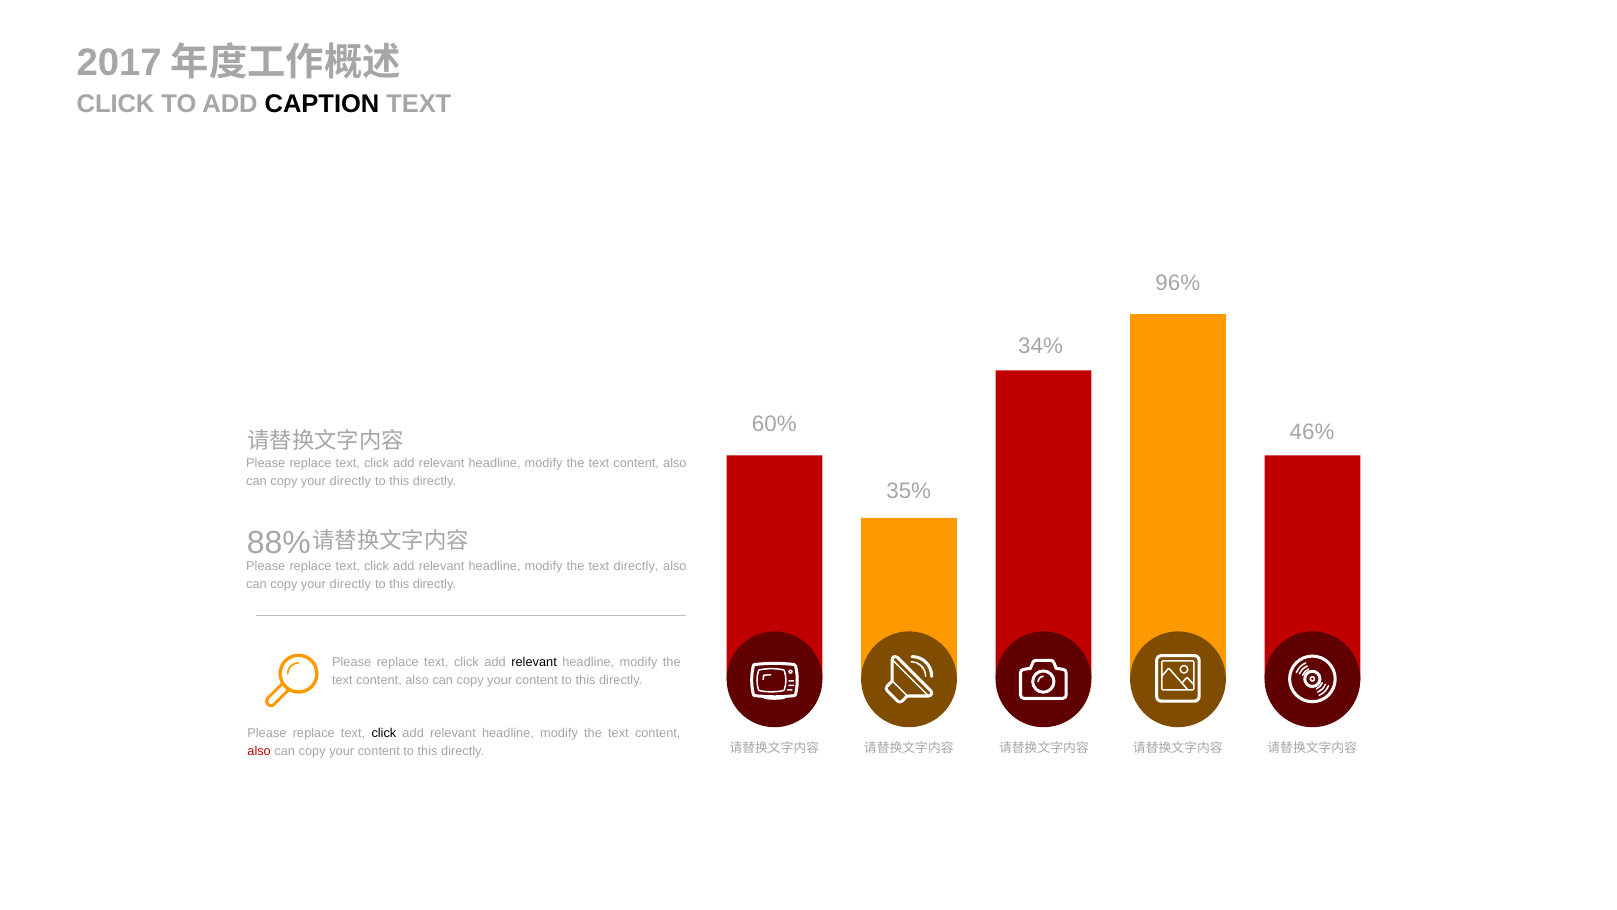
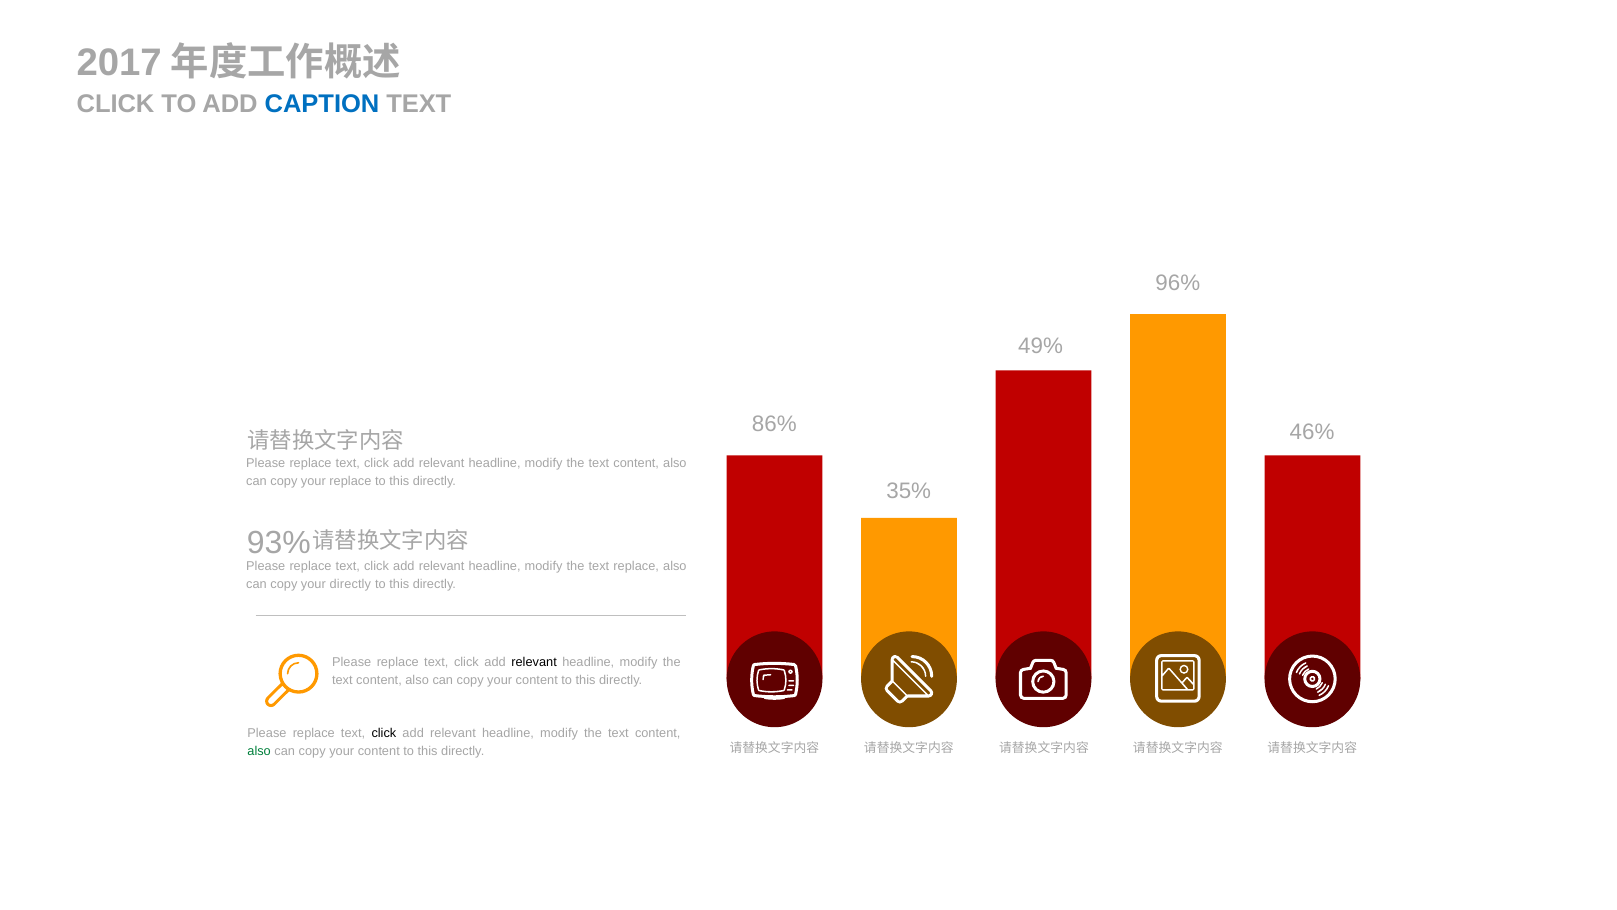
CAPTION colour: black -> blue (322, 104)
34%: 34% -> 49% (1041, 346)
60%: 60% -> 86% (774, 424)
directly: directly -> replace (350, 481)
88%: 88% -> 93% (279, 543)
text directly: directly -> replace (636, 566)
also colour: red -> green (259, 751)
